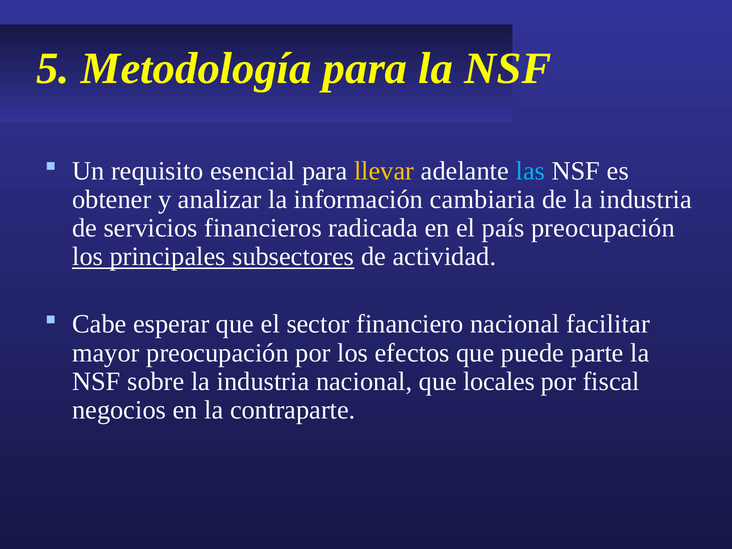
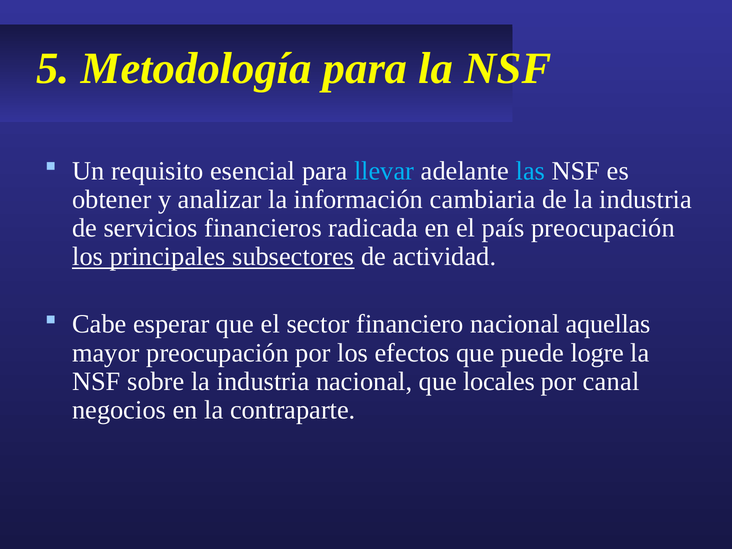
llevar colour: yellow -> light blue (384, 171)
facilitar: facilitar -> aquellas (608, 324)
parte: parte -> logre (597, 353)
fiscal: fiscal -> canal (611, 381)
